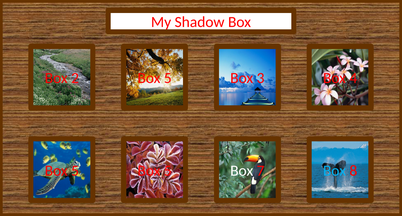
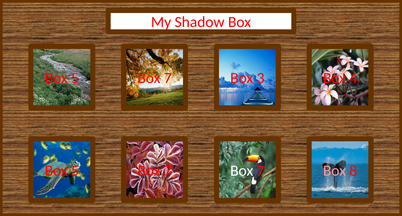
2: 2 -> 5 (75, 78)
5: 5 -> 7 (168, 78)
5: 5 -> 7 (168, 171)
Box colour: light blue -> pink (335, 171)
